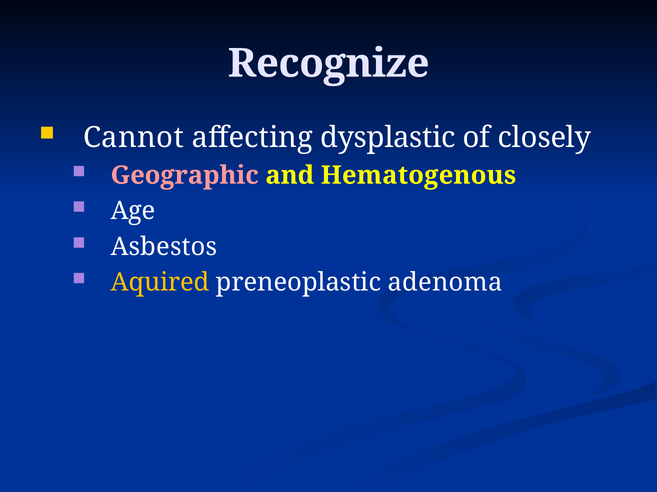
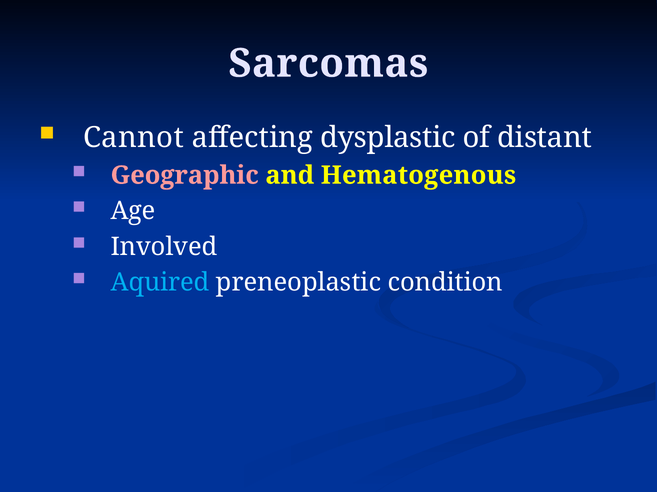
Recognize: Recognize -> Sarcomas (328, 64)
closely: closely -> distant (545, 138)
Asbestos: Asbestos -> Involved (164, 247)
Aquired colour: yellow -> light blue (160, 283)
adenoma: adenoma -> condition (445, 283)
